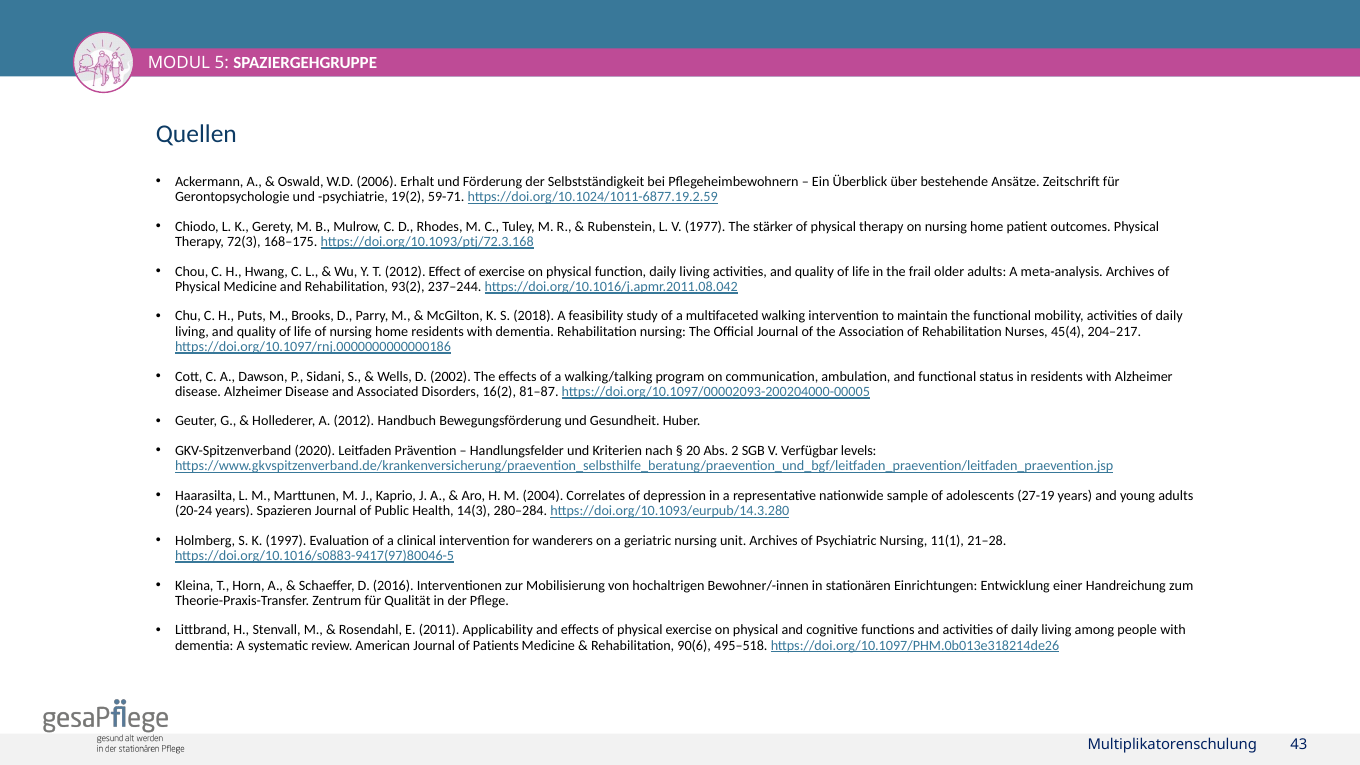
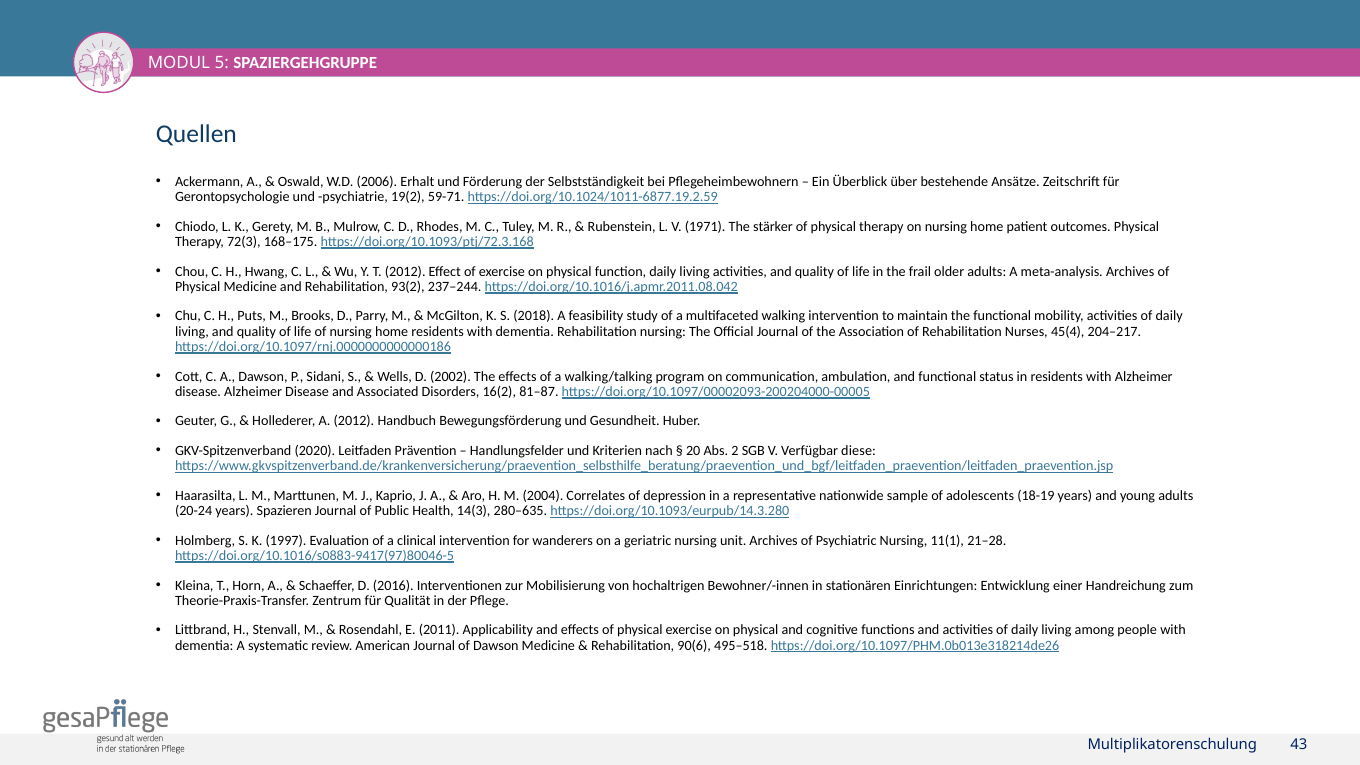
1977: 1977 -> 1971 (705, 227)
levels: levels -> diese (859, 451)
27-19: 27-19 -> 18-19 (1036, 496)
280–284: 280–284 -> 280–635 (520, 511)
of Patients: Patients -> Dawson (496, 646)
